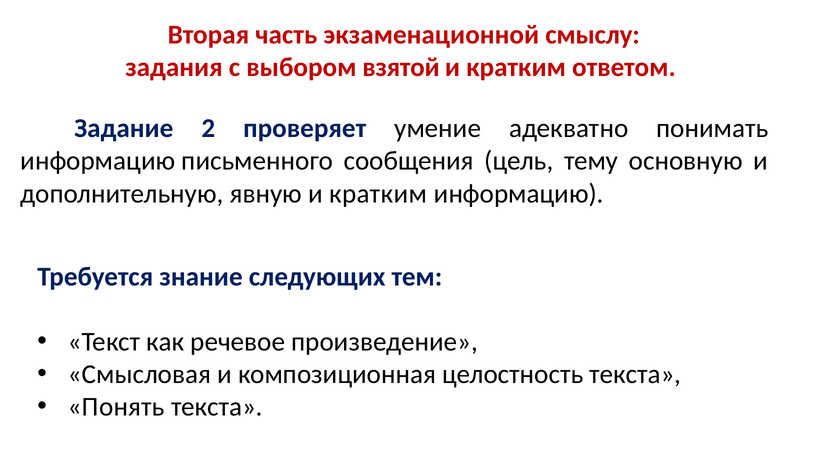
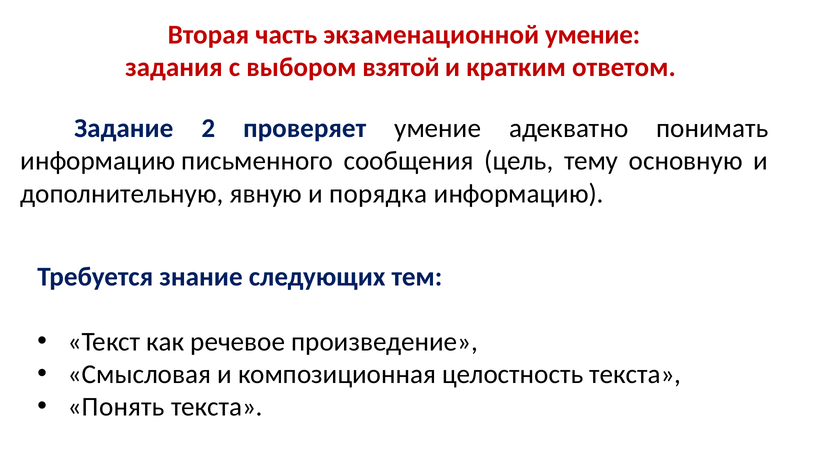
экзаменационной смыслу: смыслу -> умение (593, 35)
явную и кратким: кратким -> порядка (378, 193)
